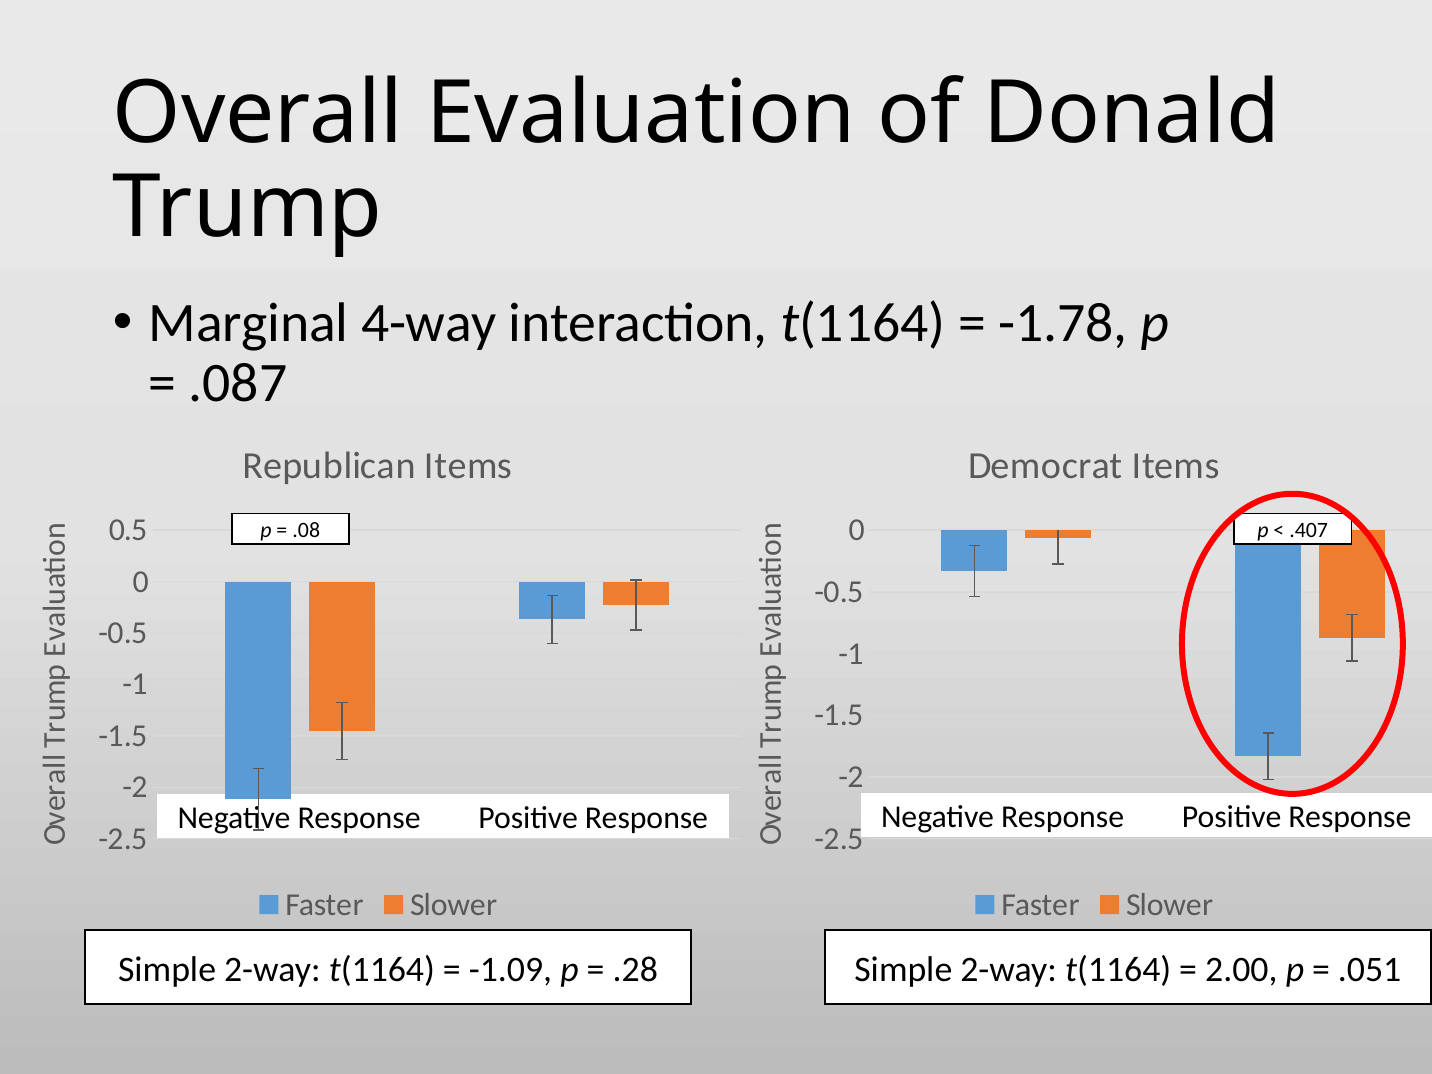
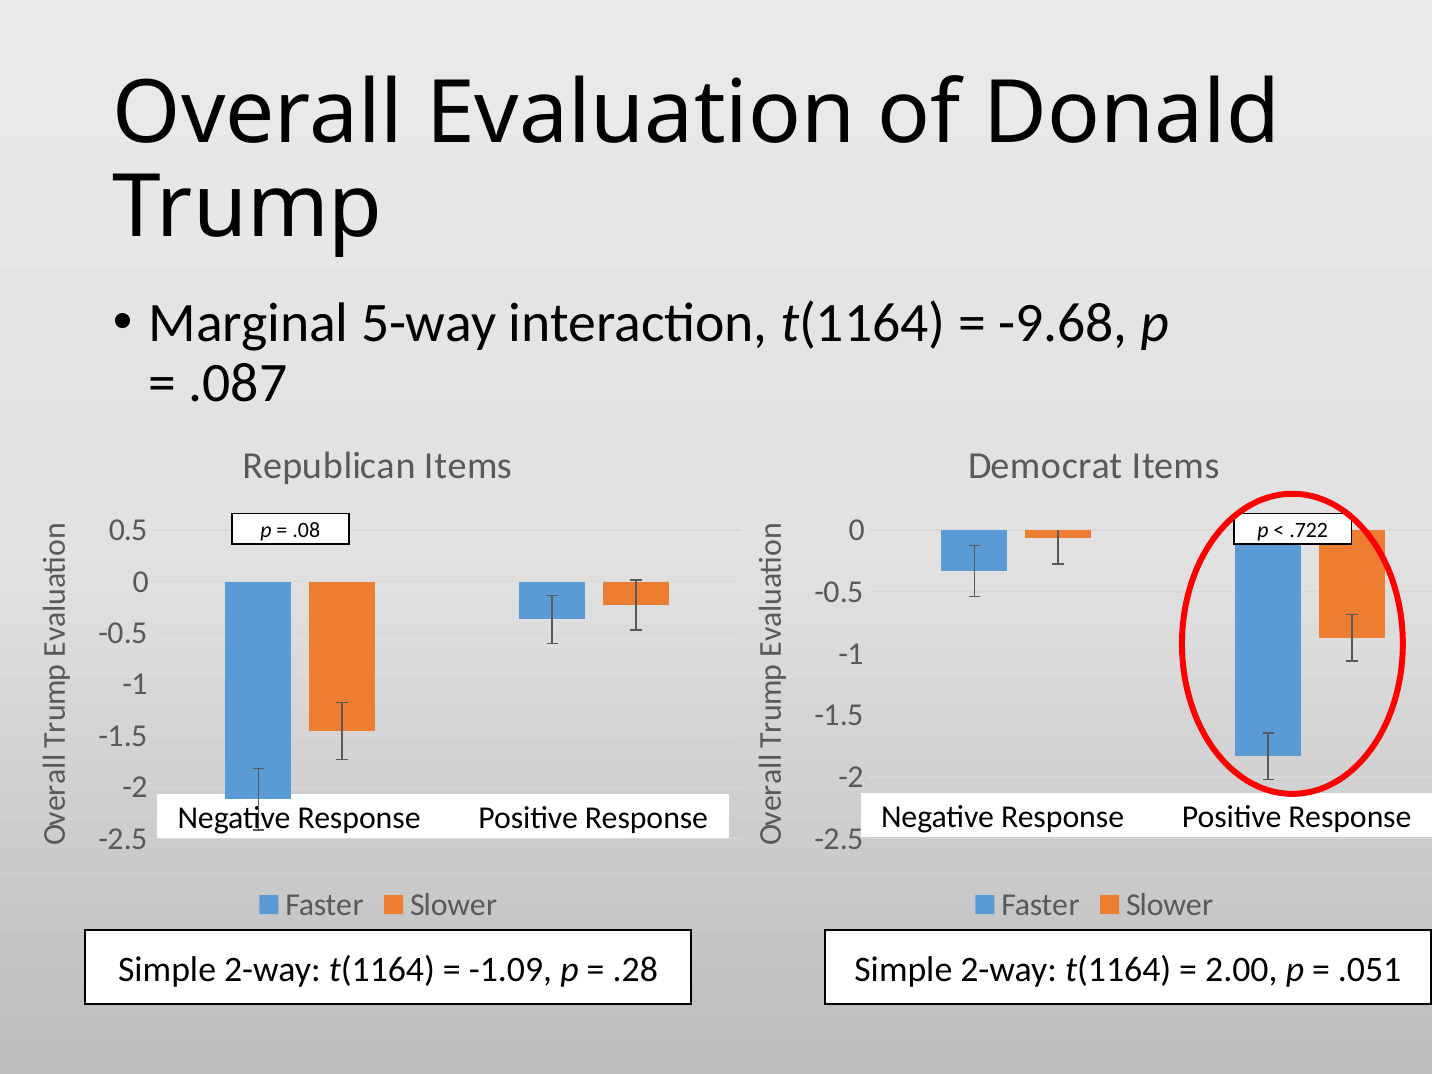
4-way: 4-way -> 5-way (429, 323)
-1.78: -1.78 -> -9.68 (1063, 323)
.407: .407 -> .722 (1309, 530)
